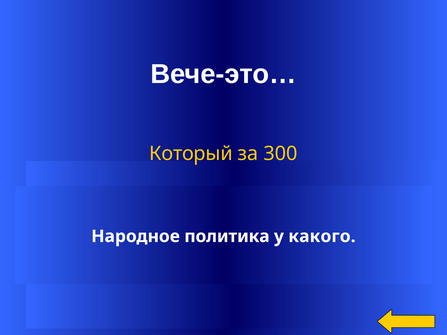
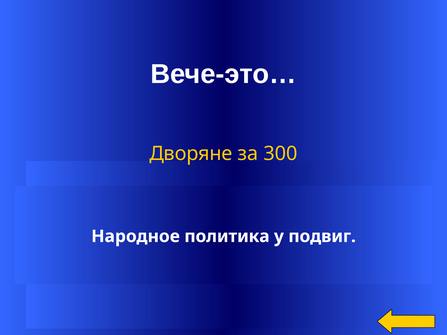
Который: Который -> Дворяне (191, 154)
какого: какого -> подвиг (322, 237)
